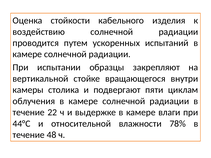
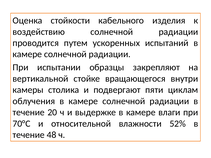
22: 22 -> 20 (52, 113)
44°С: 44°С -> 70°С (21, 124)
78%: 78% -> 52% (178, 124)
